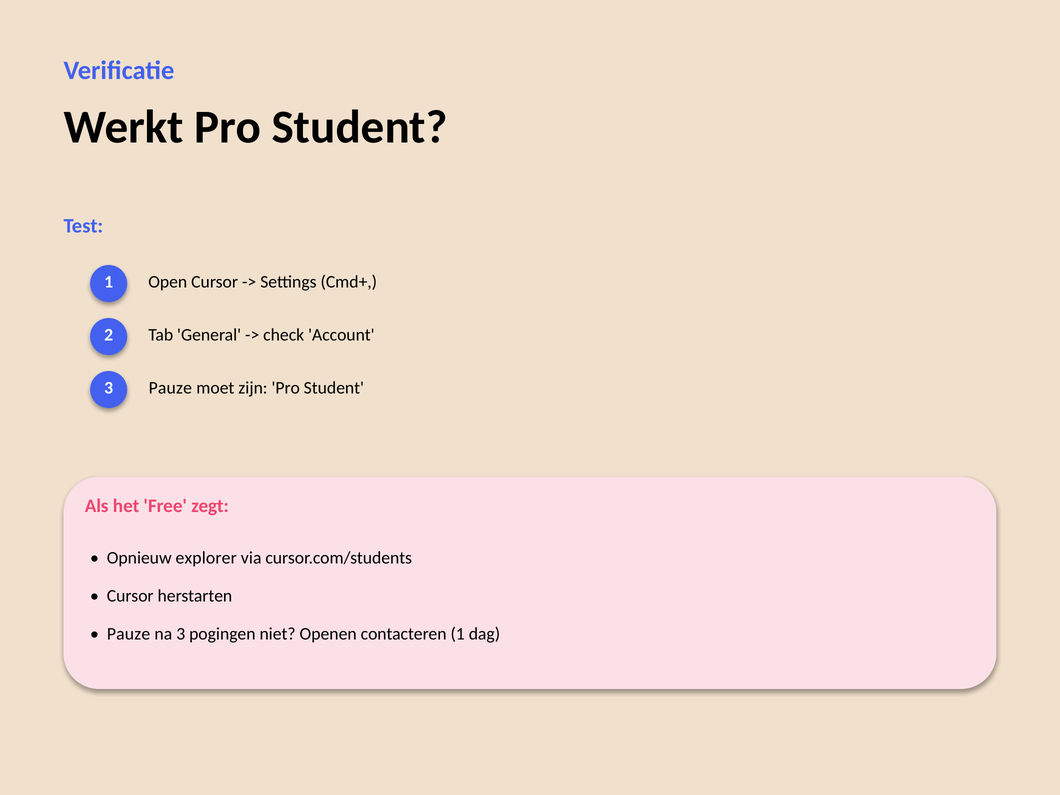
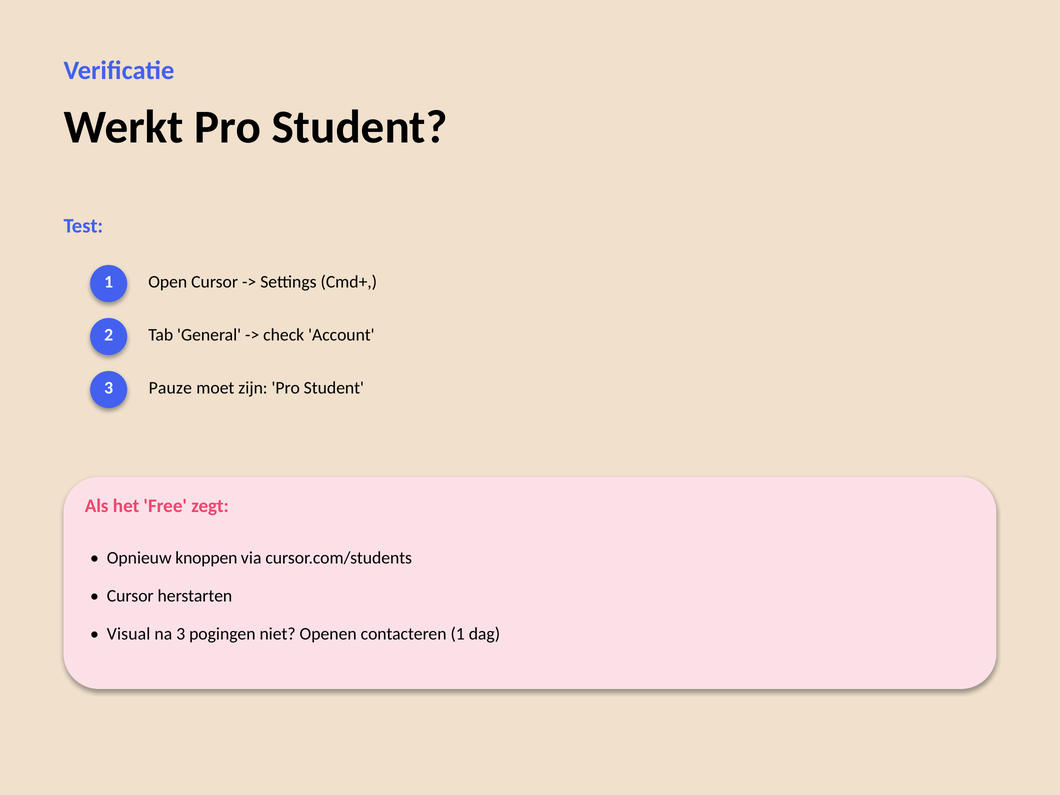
explorer: explorer -> knoppen (206, 558)
Pauze: Pauze -> Visual (129, 634)
